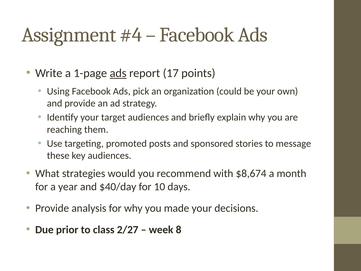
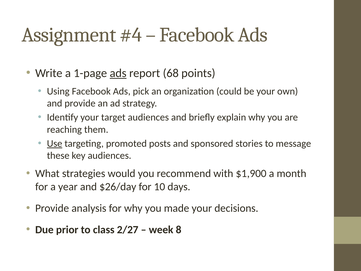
17: 17 -> 68 (171, 73)
Use underline: none -> present (55, 143)
$8,674: $8,674 -> $1,900 (251, 173)
$40/day: $40/day -> $26/day (118, 187)
